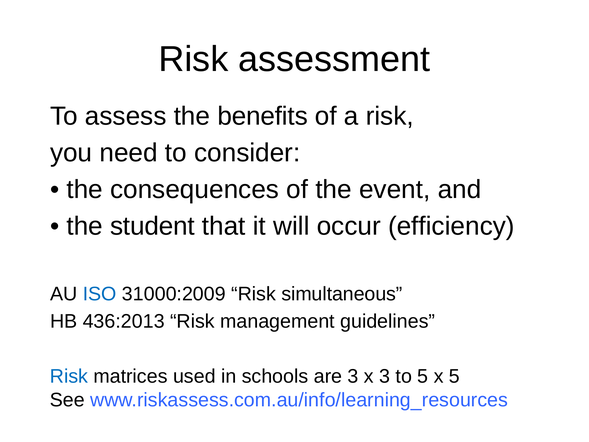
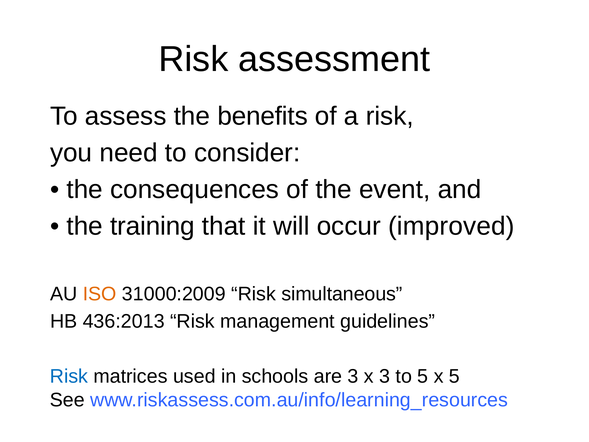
student: student -> training (152, 226)
efficiency: efficiency -> improved (451, 226)
ISO colour: blue -> orange (100, 294)
